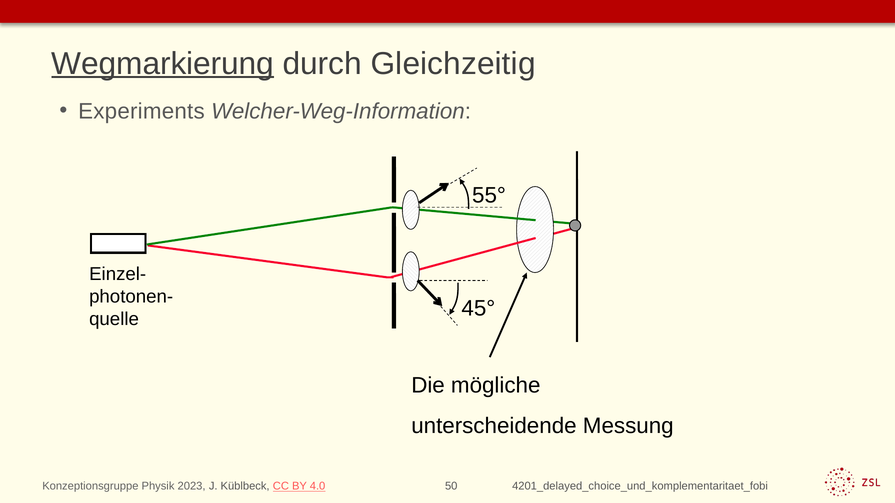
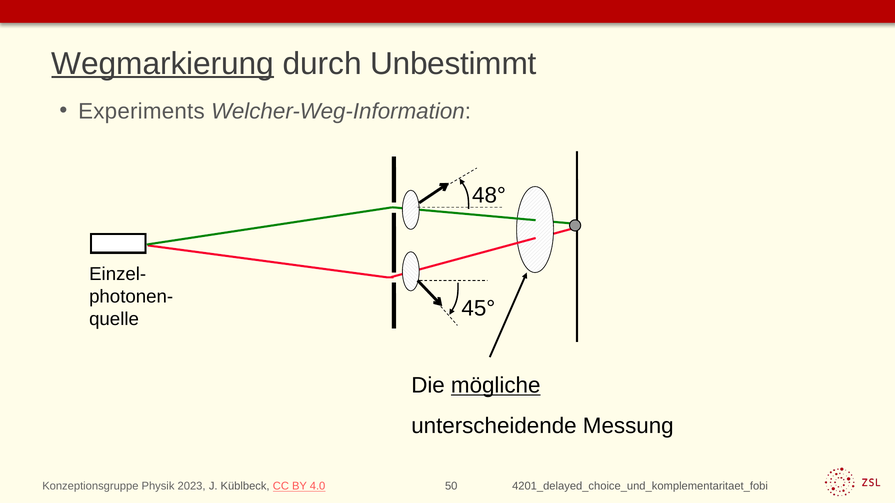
Gleichzeitig: Gleichzeitig -> Unbestimmt (453, 64)
55°: 55° -> 48° (489, 196)
mögliche underline: none -> present (496, 386)
